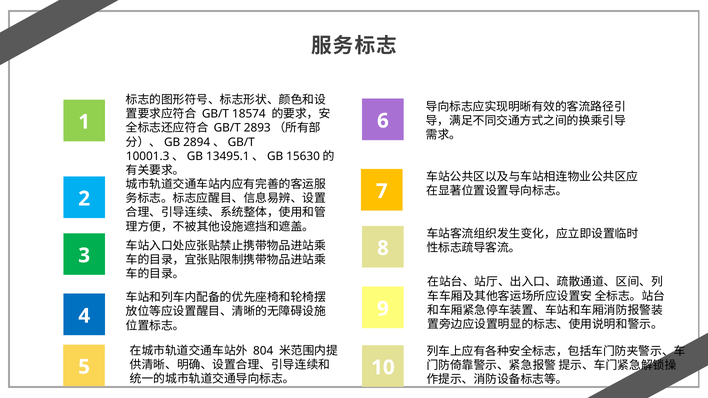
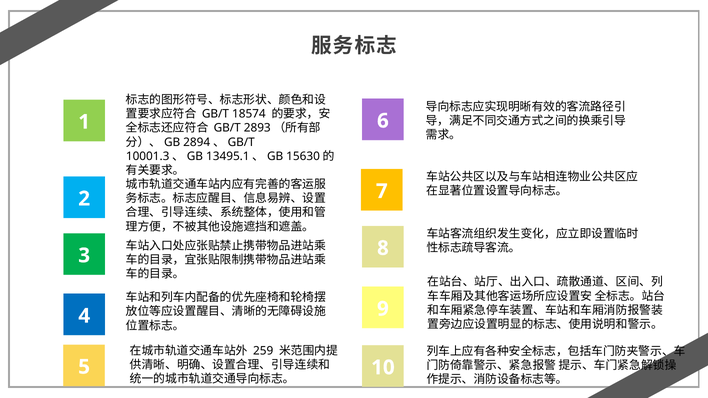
804: 804 -> 259 (263, 351)
